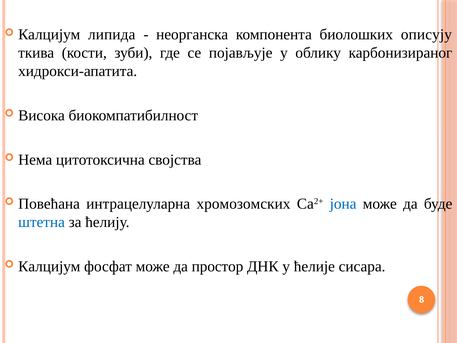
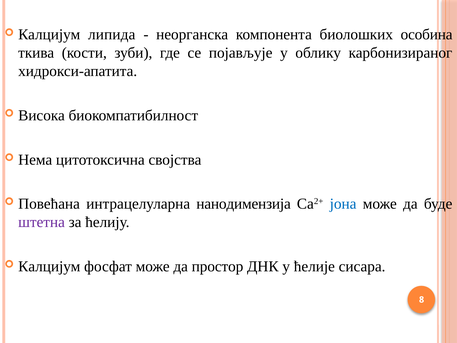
описују: описују -> особина (427, 35)
хромозомских: хромозомских -> нанодимензија (244, 204)
штетна colour: blue -> purple (42, 222)
